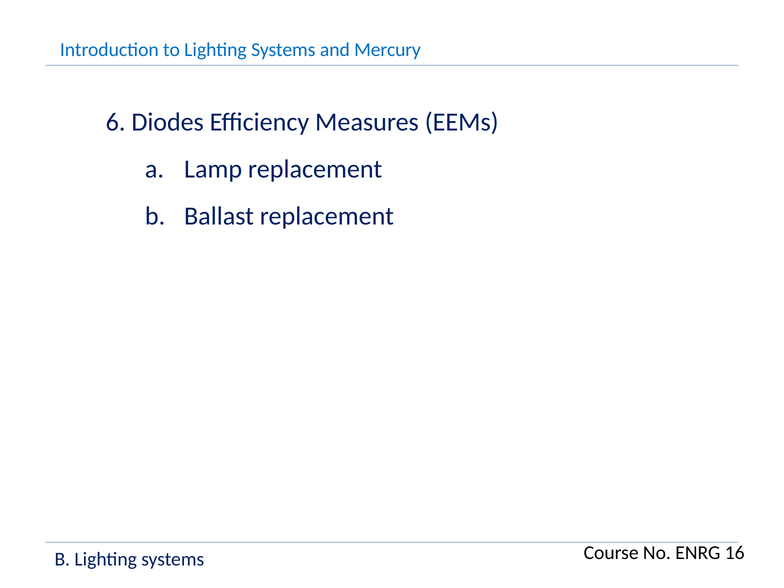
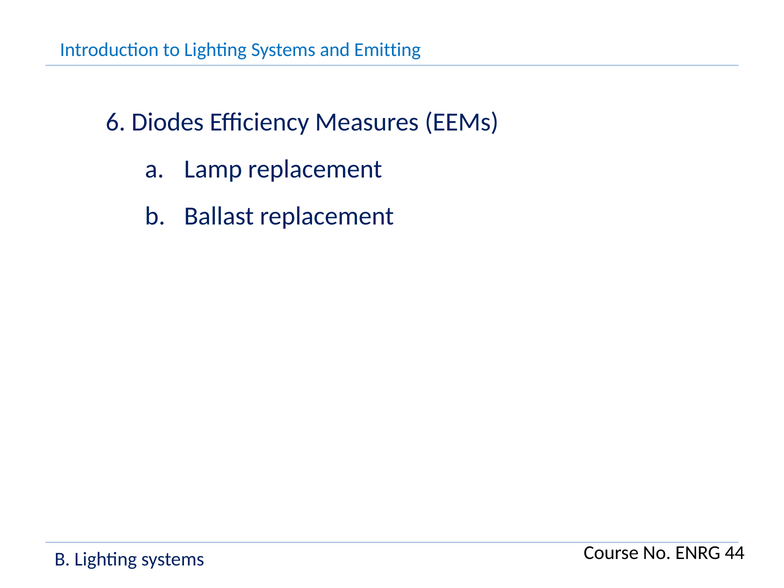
Mercury: Mercury -> Emitting (387, 50)
16: 16 -> 44 (735, 553)
